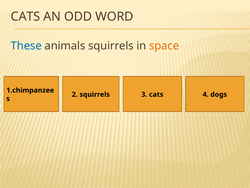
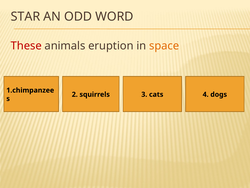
CATS: CATS -> STAR (25, 16)
These colour: blue -> red (26, 46)
animals squirrels: squirrels -> eruption (111, 46)
